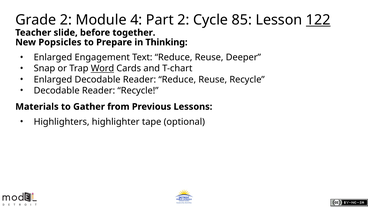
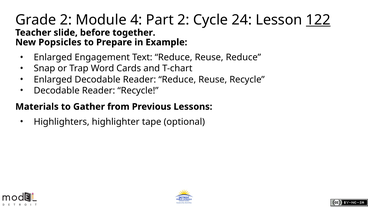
85: 85 -> 24 (242, 20)
Thinking: Thinking -> Example (166, 42)
Reuse Deeper: Deeper -> Reduce (243, 57)
Word underline: present -> none (102, 68)
